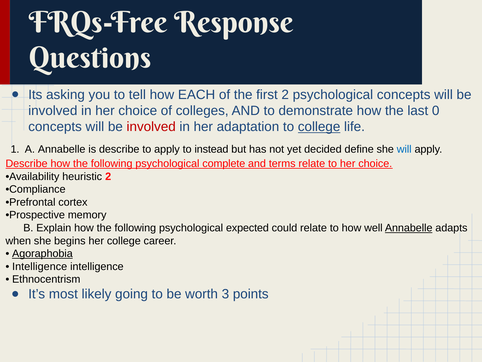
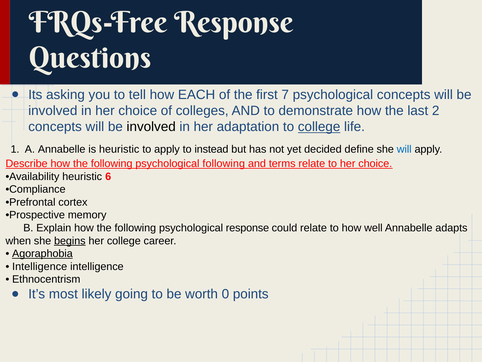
first 2: 2 -> 7 (285, 94)
0: 0 -> 2 (436, 111)
involved colour: red -> black (151, 127)
is describe: describe -> heuristic (119, 149)
psychological complete: complete -> following (224, 163)
heuristic 2: 2 -> 6 (108, 176)
psychological expected: expected -> response (247, 228)
Annabelle underline: present -> none (409, 228)
begins underline: none -> present (70, 240)
3: 3 -> 0 (225, 294)
